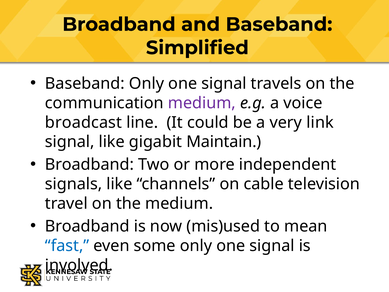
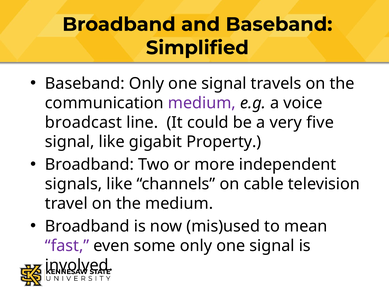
link: link -> five (320, 122)
Maintain: Maintain -> Property (224, 142)
fast colour: blue -> purple (67, 246)
